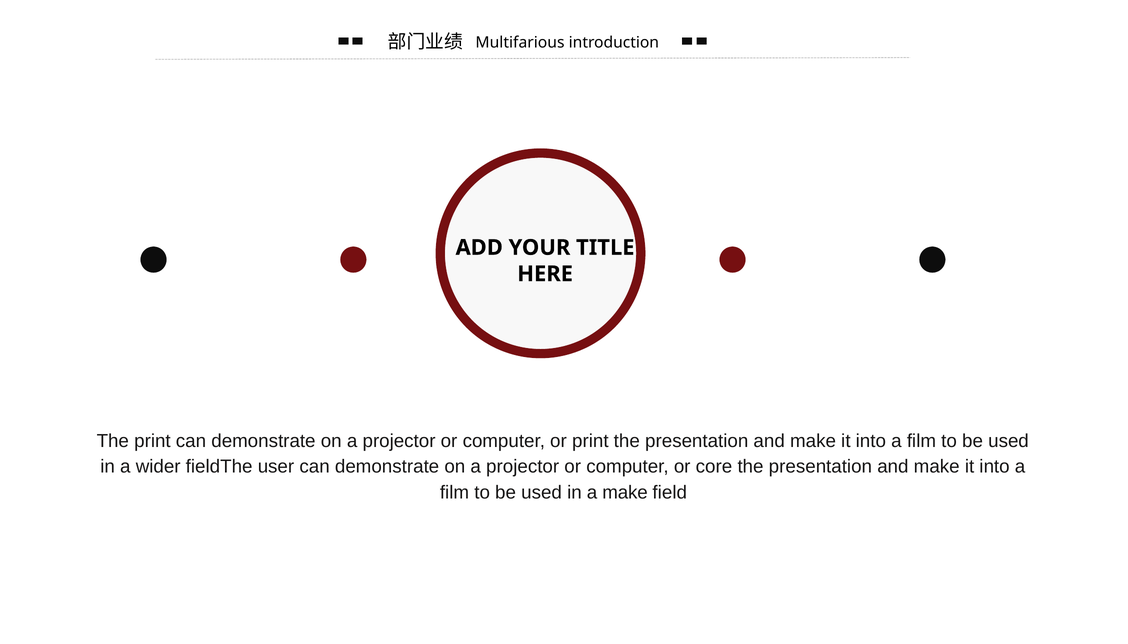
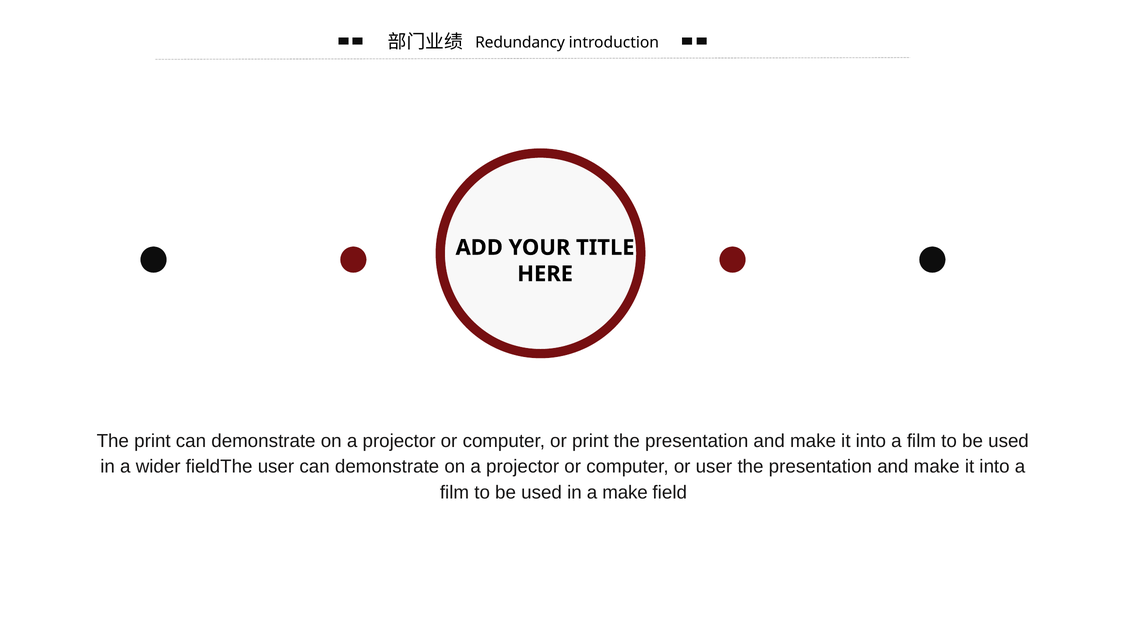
Multifarious: Multifarious -> Redundancy (520, 43)
or core: core -> user (714, 467)
